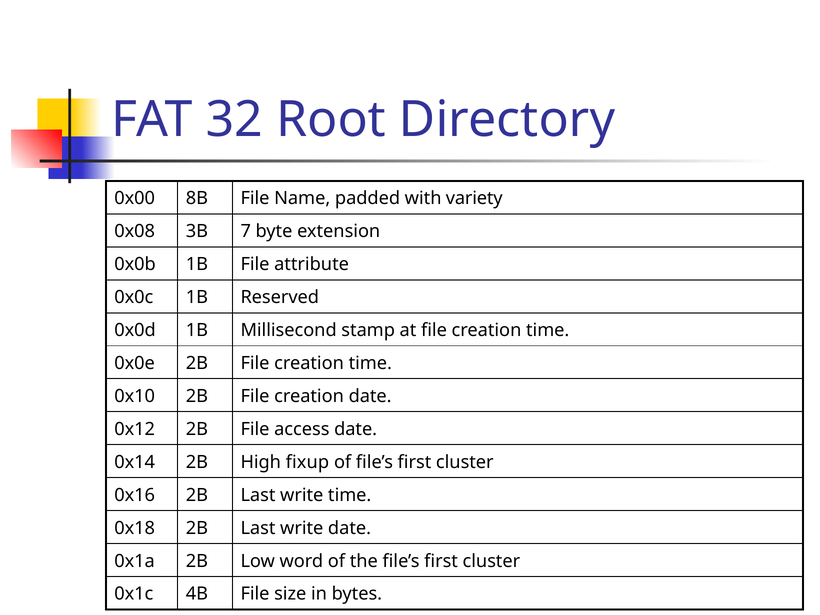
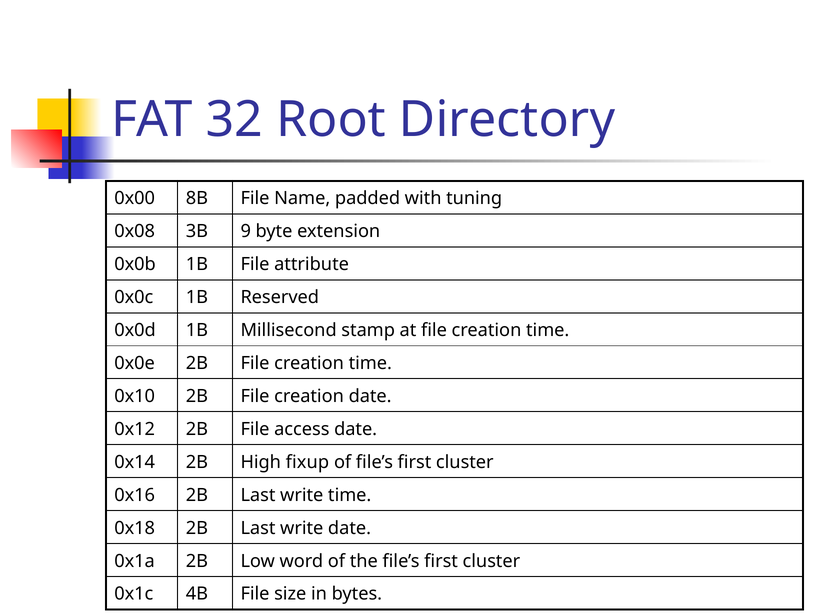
variety: variety -> tuning (474, 198)
7: 7 -> 9 (246, 231)
